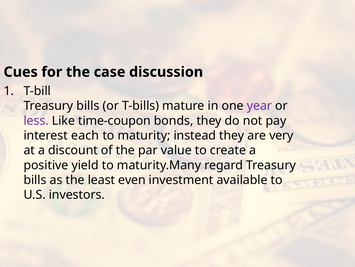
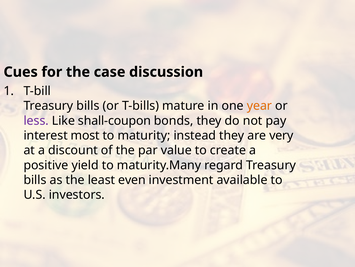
year colour: purple -> orange (259, 106)
time-coupon: time-coupon -> shall-coupon (115, 120)
each: each -> most (85, 135)
